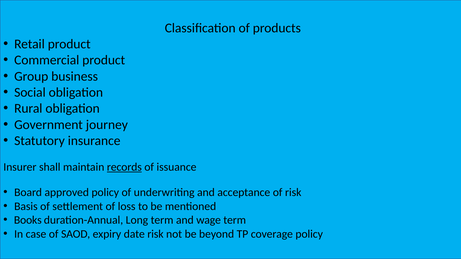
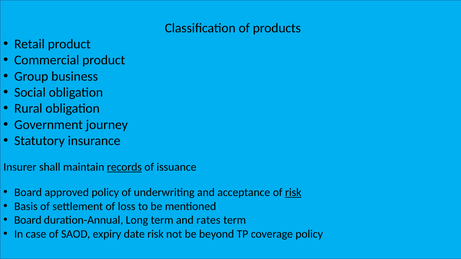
risk underline: none -> present (293, 193)
Books: Books -> Board (28, 220)
wage: wage -> rates (208, 220)
